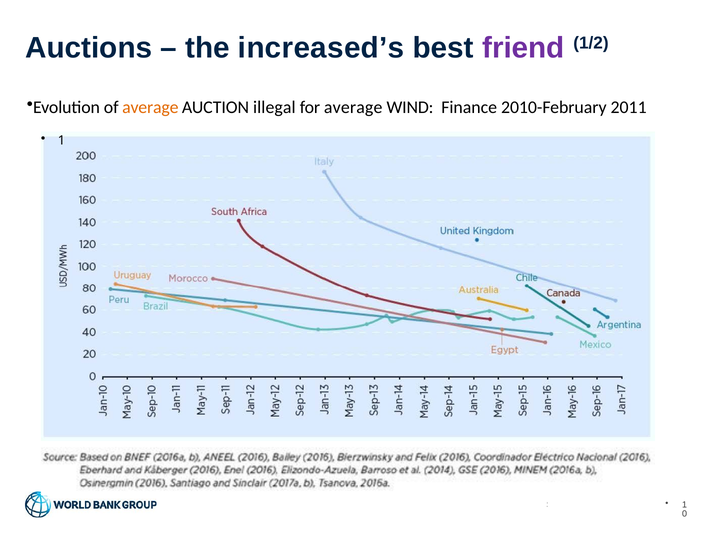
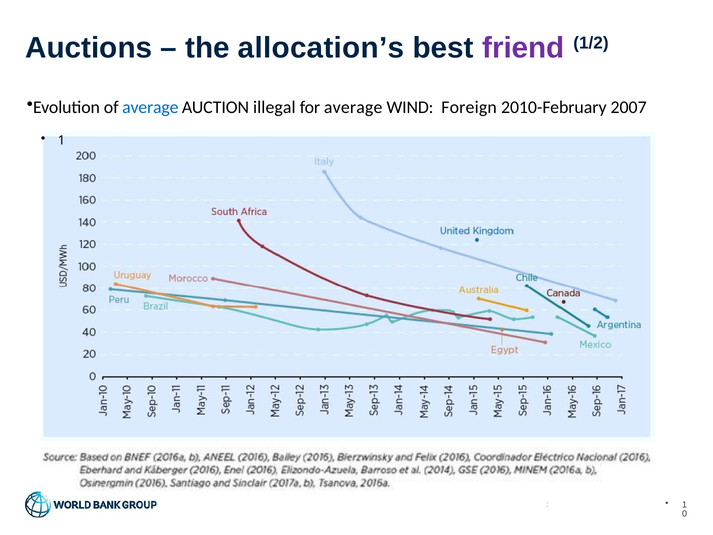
increased’s: increased’s -> allocation’s (321, 48)
average colour: orange -> blue (150, 107)
Finance: Finance -> Foreign (469, 107)
2011: 2011 -> 2007 (629, 107)
